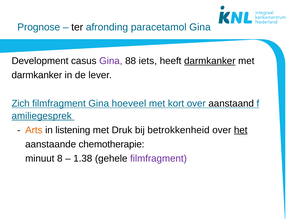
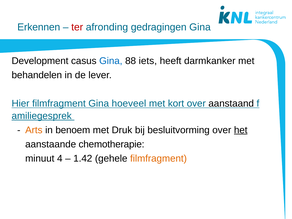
Prognose: Prognose -> Erkennen (39, 27)
ter colour: black -> red (77, 27)
paracetamol: paracetamol -> gedragingen (159, 27)
Gina colour: purple -> blue (111, 61)
darmkanker underline: present -> none (210, 61)
darmkanker: darmkanker -> behandelen (37, 75)
Zich: Zich -> Hier (21, 104)
listening: listening -> benoem (73, 130)
betrokkenheid: betrokkenheid -> besluitvorming (179, 130)
8: 8 -> 4 (60, 158)
1.38: 1.38 -> 1.42 (83, 158)
filmfragment colour: purple -> orange (158, 158)
